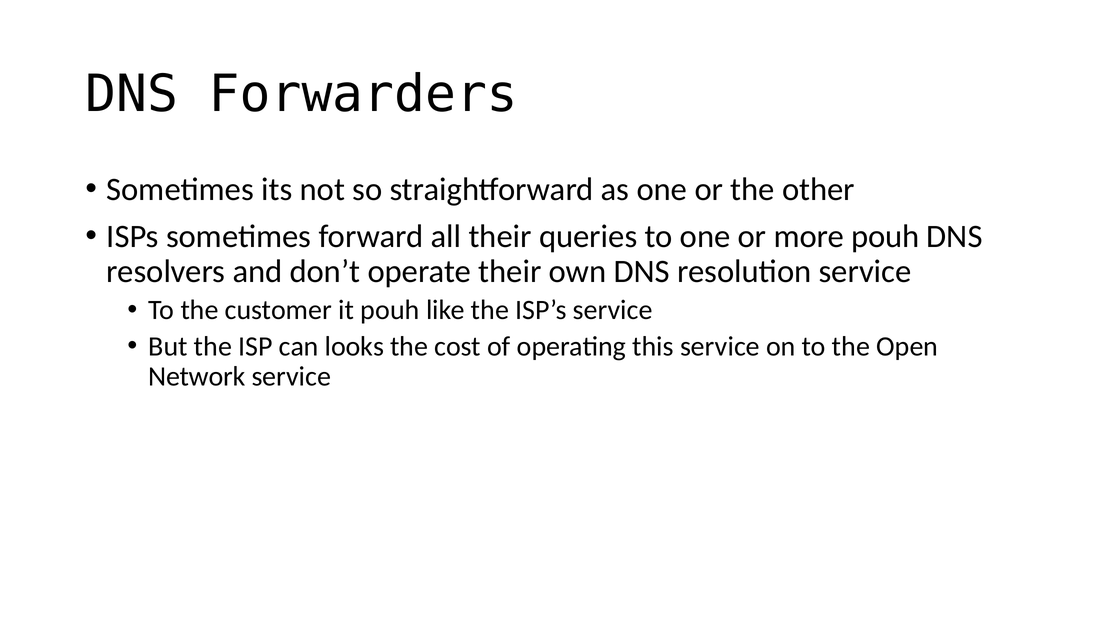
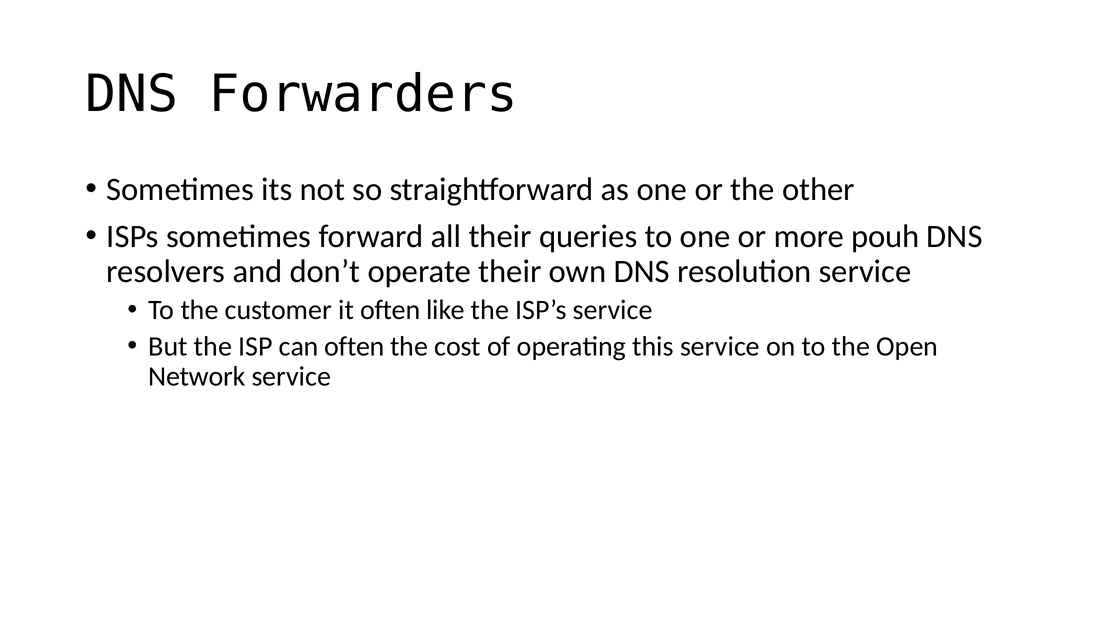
it pouh: pouh -> often (390, 310)
can looks: looks -> often (355, 346)
